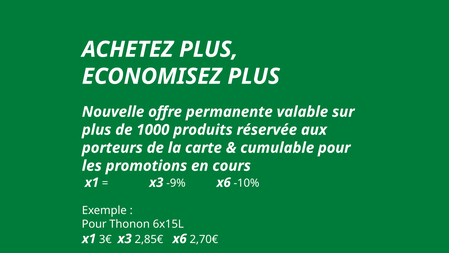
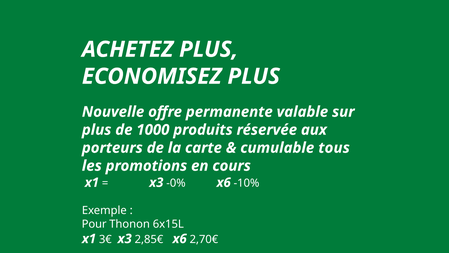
cumulable pour: pour -> tous (334, 148)
-9%: -9% -> -0% (176, 183)
